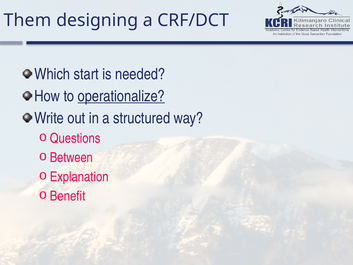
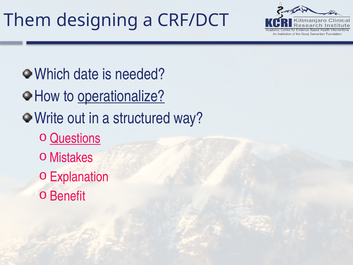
start: start -> date (86, 74)
Questions underline: none -> present (75, 138)
Between: Between -> Mistakes (71, 158)
